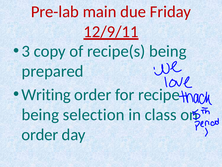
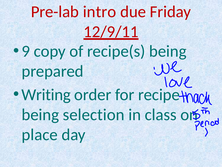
main: main -> intro (100, 12)
3: 3 -> 9 (26, 51)
order: order -> place (40, 134)
